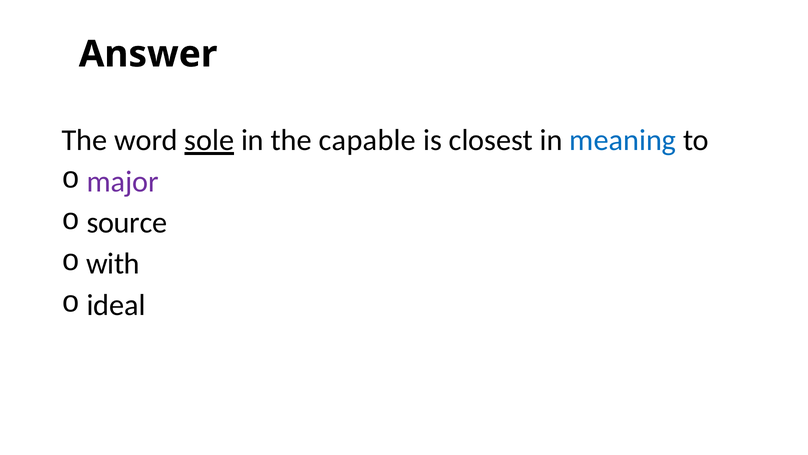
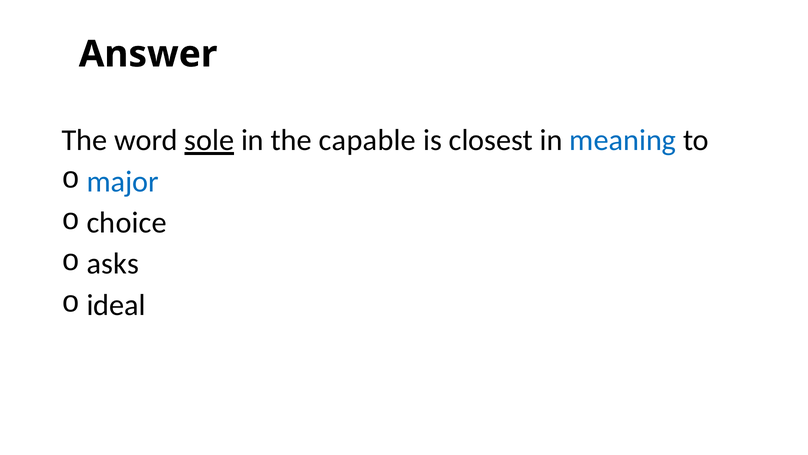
major colour: purple -> blue (123, 181)
source: source -> choice (127, 222)
with: with -> asks (113, 264)
